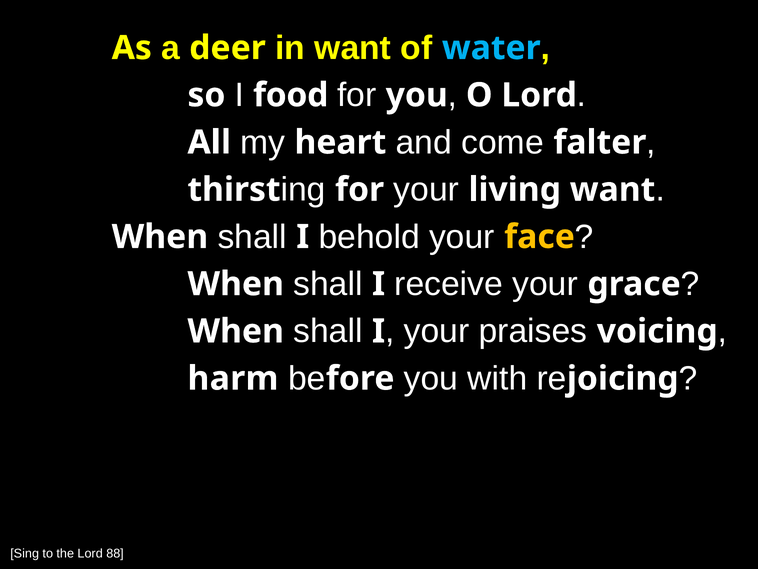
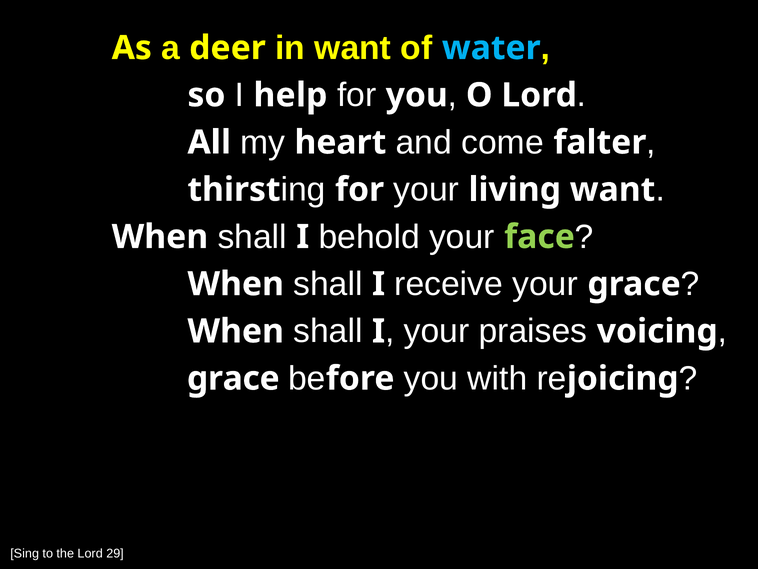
food: food -> help (290, 95)
face colour: yellow -> light green (540, 237)
harm: harm -> grace (233, 378)
88: 88 -> 29 (115, 553)
